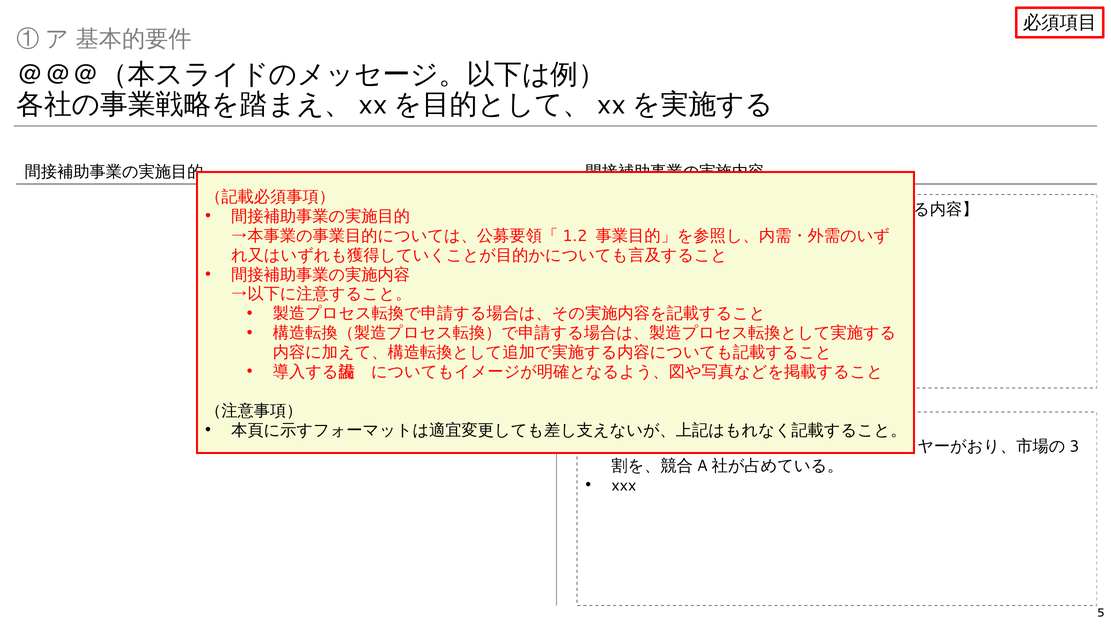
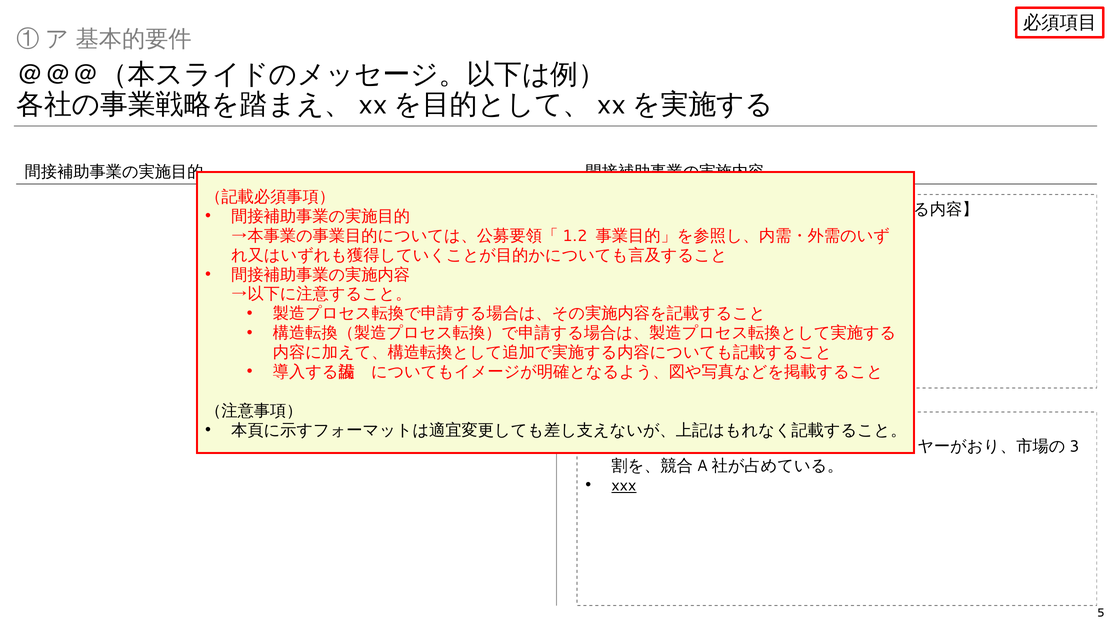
xxx underline: none -> present (624, 485)
